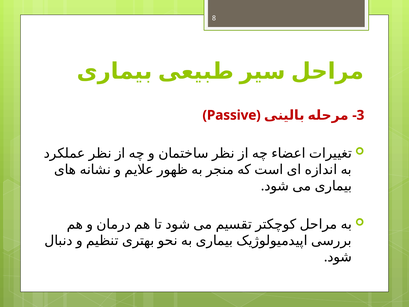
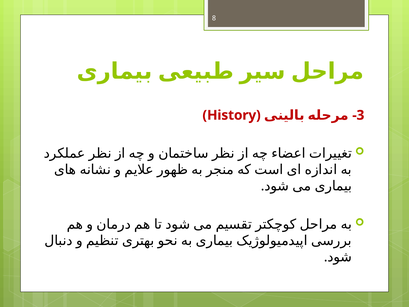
Passive: Passive -> History (232, 115)
